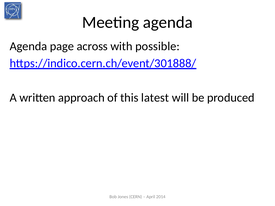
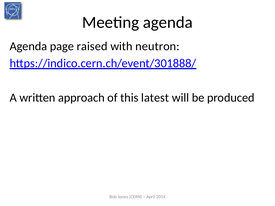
across: across -> raised (92, 46)
possible: possible -> neutron (157, 46)
